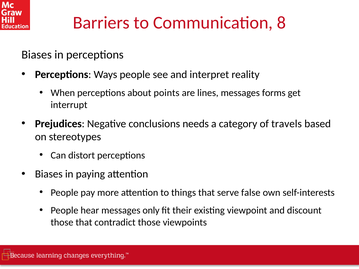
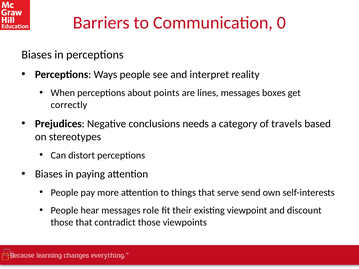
8: 8 -> 0 (282, 23)
forms: forms -> boxes (274, 93)
interrupt: interrupt -> correctly (69, 105)
false: false -> send (251, 193)
only: only -> role (151, 211)
